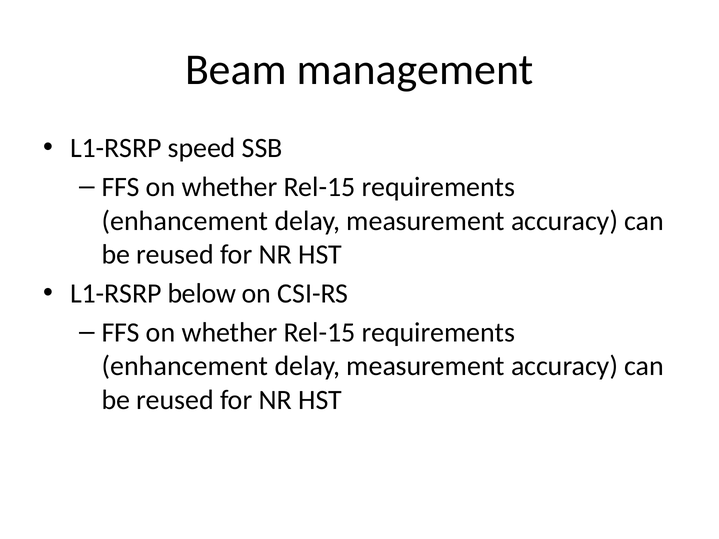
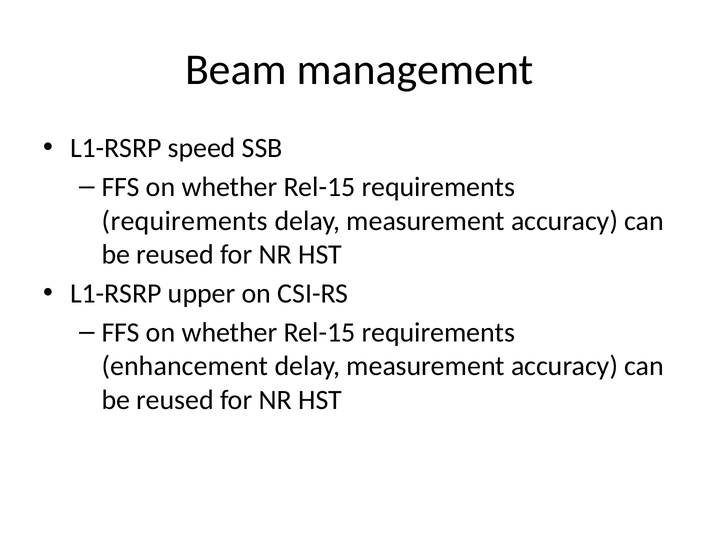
enhancement: enhancement -> requirements (185, 221)
below: below -> upper (202, 294)
